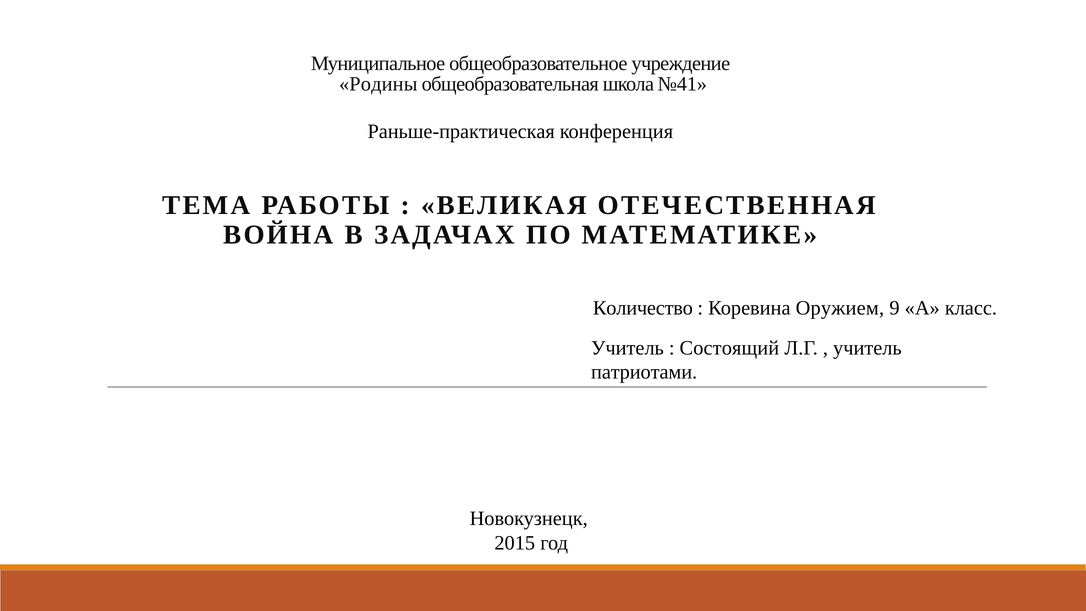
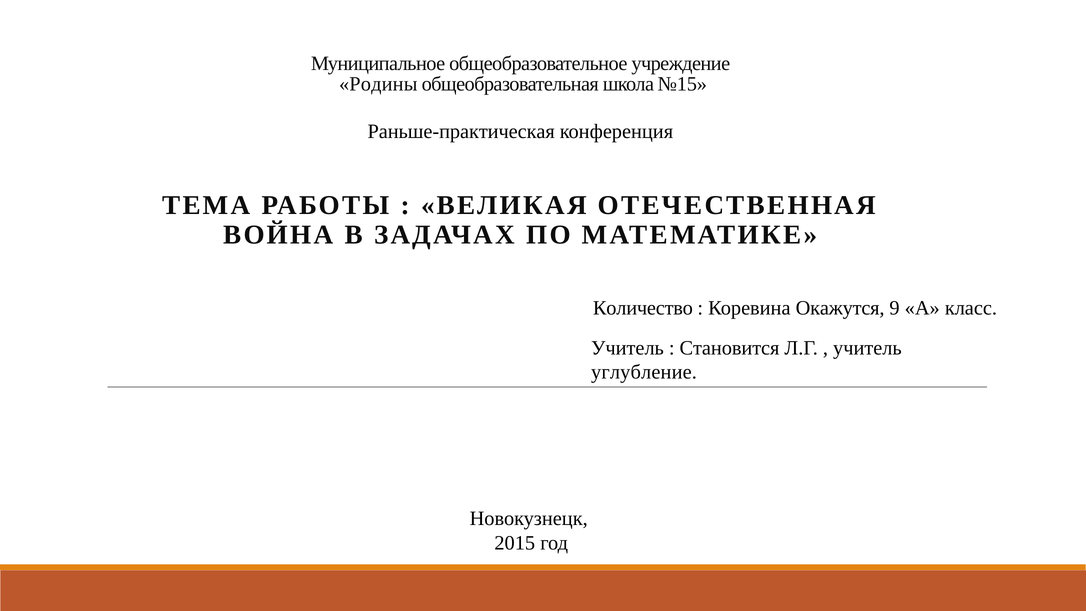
№41: №41 -> №15 (682, 84)
Оружием: Оружием -> Окажутся (840, 308)
Состоящий: Состоящий -> Становится (730, 348)
патриотами: патриотами -> углубление (644, 372)
